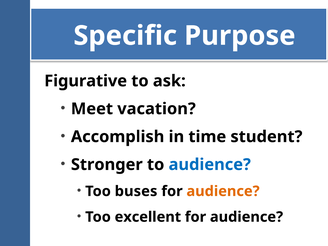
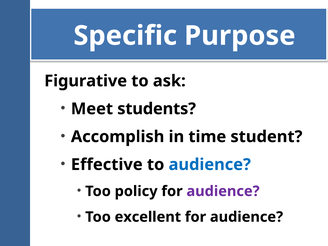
vacation: vacation -> students (157, 109)
Stronger: Stronger -> Effective (107, 165)
buses: buses -> policy (136, 191)
audience colour: orange -> purple (223, 191)
